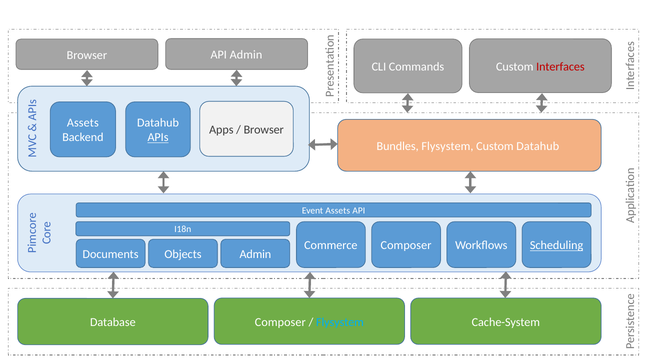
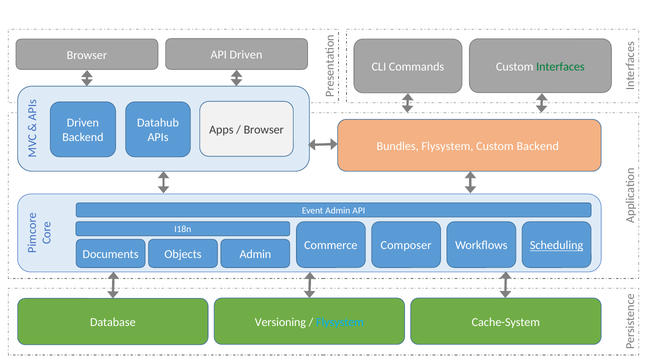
Browser API Admin: Admin -> Driven (246, 55)
Interfaces colour: red -> green (560, 67)
Assets: Assets -> Driven (83, 123)
APIs underline: present -> none (158, 137)
Custom Datahub: Datahub -> Backend (538, 146)
Event Assets: Assets -> Admin (338, 211)
Database Composer: Composer -> Versioning (280, 322)
